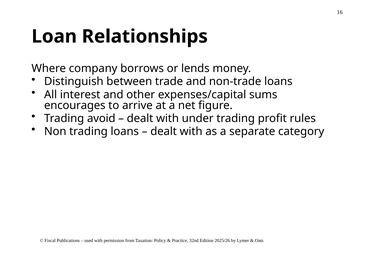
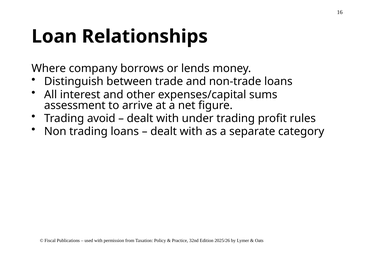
encourages: encourages -> assessment (75, 105)
